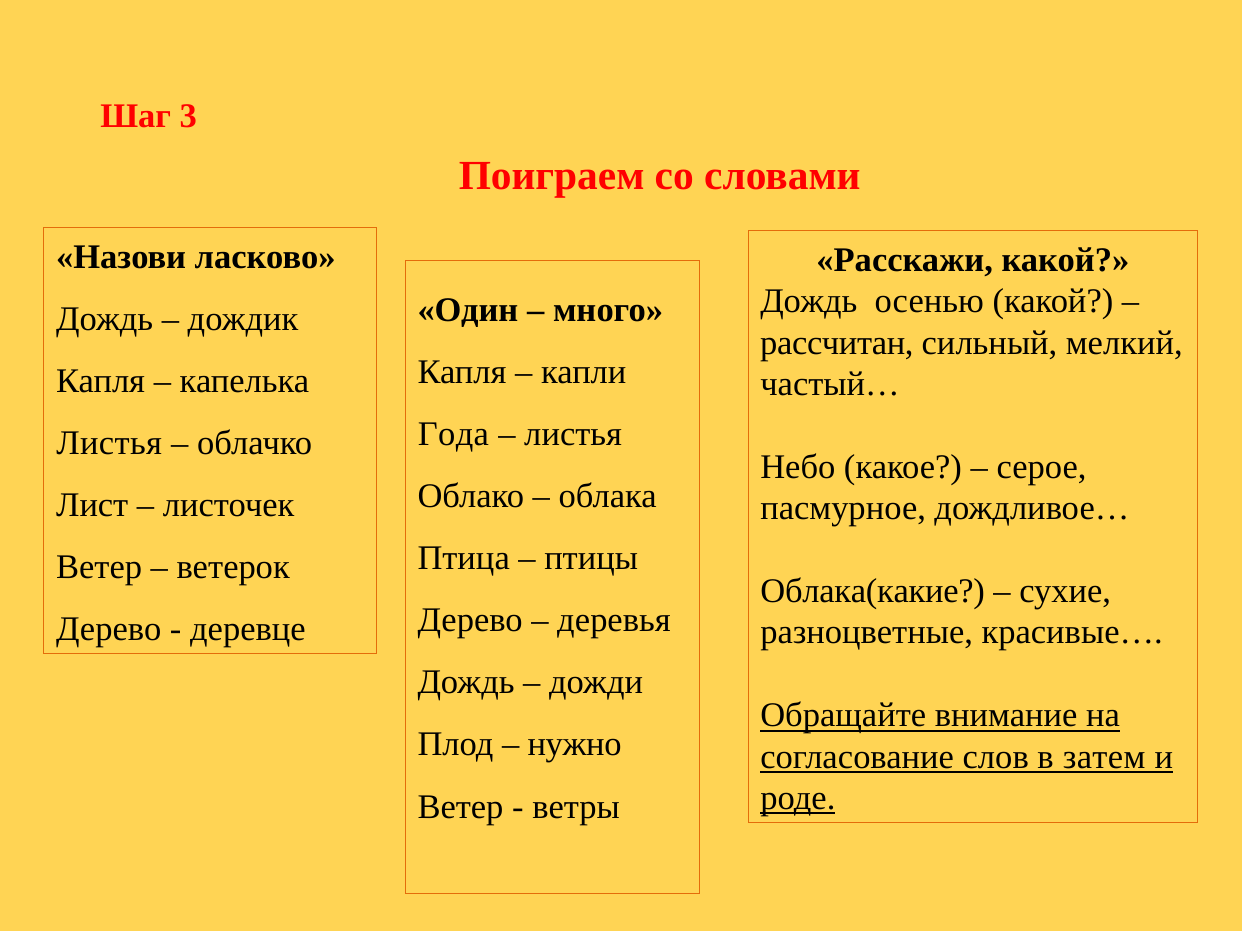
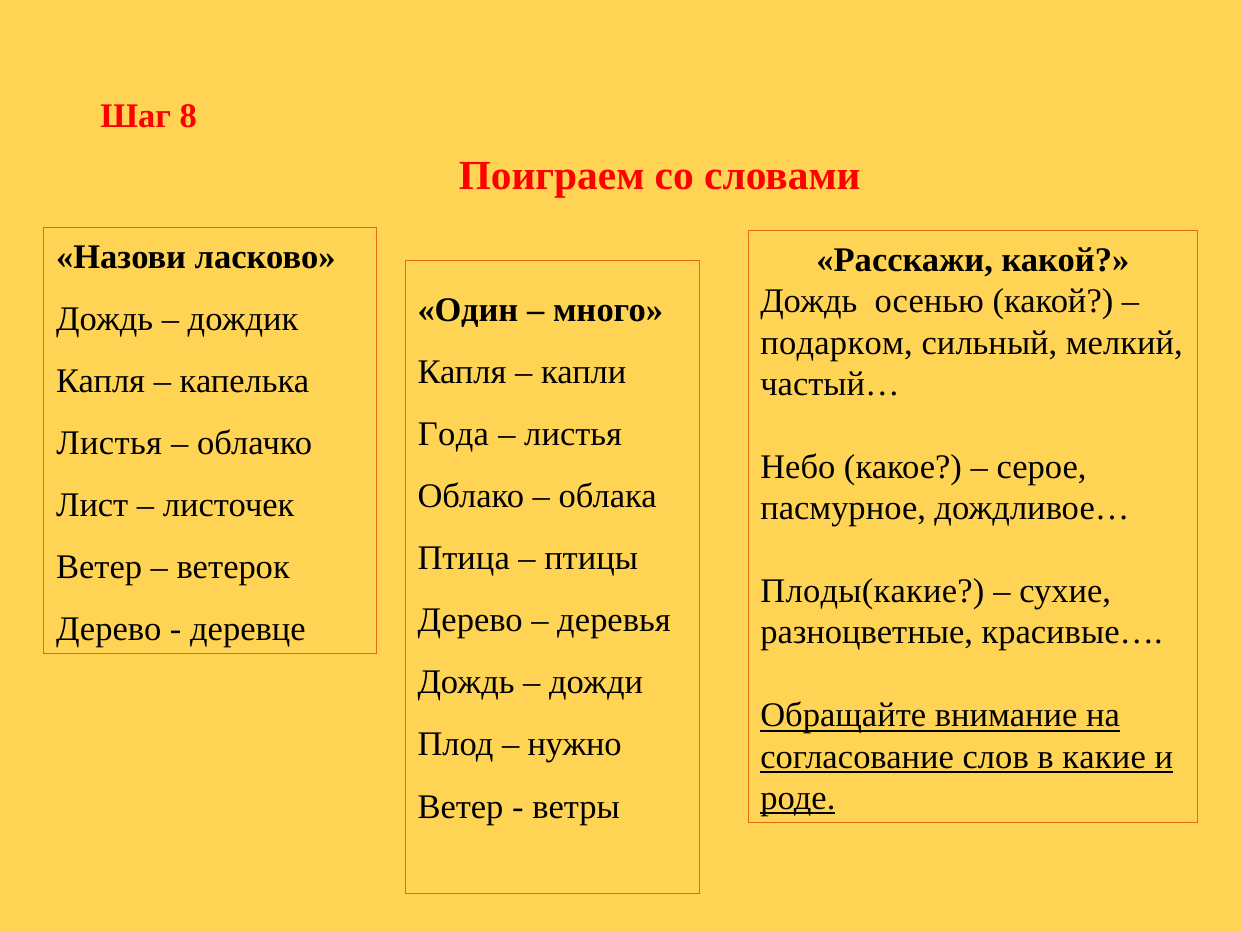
3: 3 -> 8 (188, 117)
рассчитан: рассчитан -> подарком (837, 343)
Облака(какие: Облака(какие -> Плоды(какие (872, 592)
затем: затем -> какие (1104, 757)
